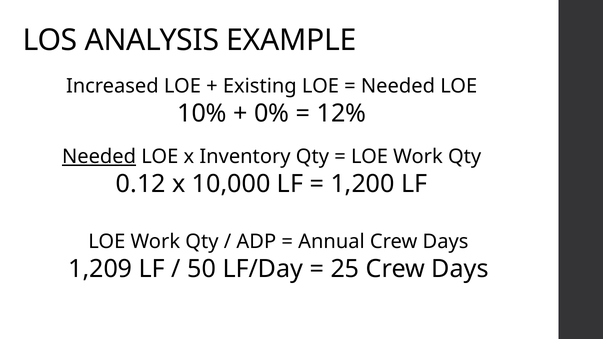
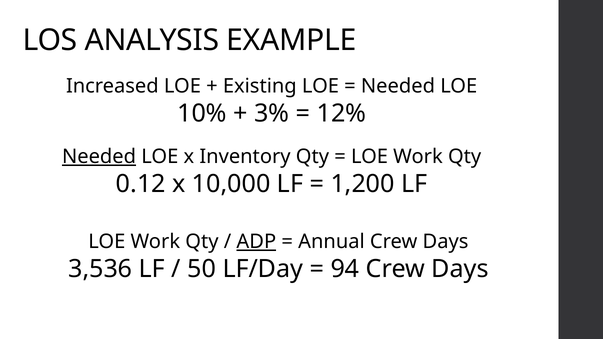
0%: 0% -> 3% (272, 114)
ADP underline: none -> present (256, 242)
1,209: 1,209 -> 3,536 (100, 269)
25: 25 -> 94 (345, 269)
